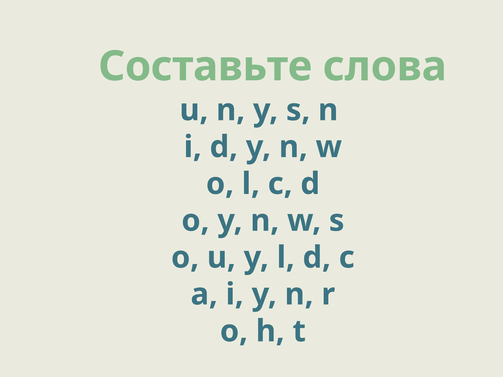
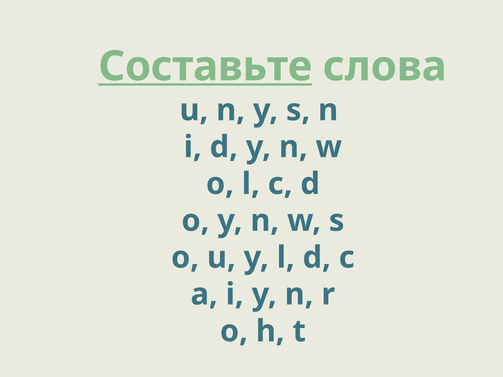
Составьте underline: none -> present (205, 66)
